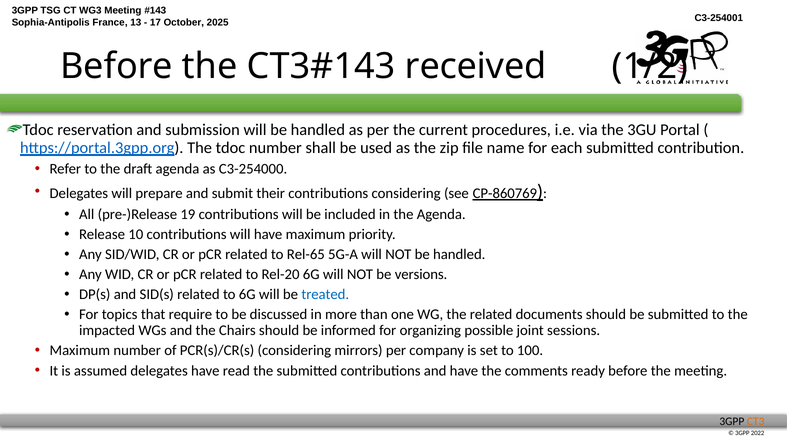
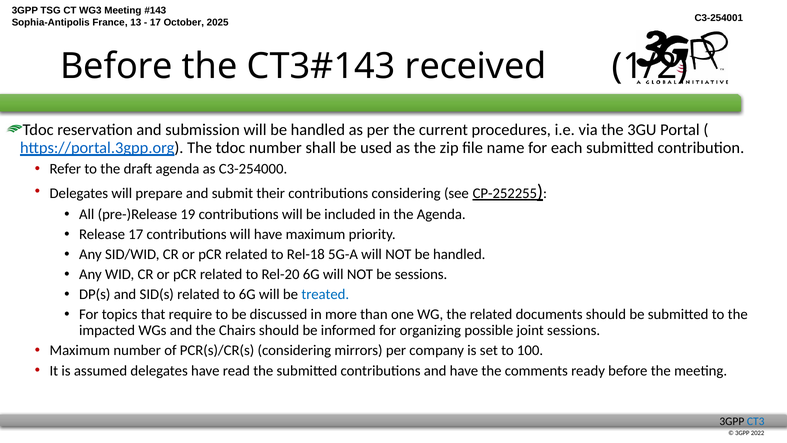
CP-860769: CP-860769 -> CP-252255 (505, 193)
Release 10: 10 -> 17 (136, 234)
Rel-65: Rel-65 -> Rel-18 (306, 254)
be versions: versions -> sessions (421, 274)
CT3 colour: orange -> blue (756, 421)
